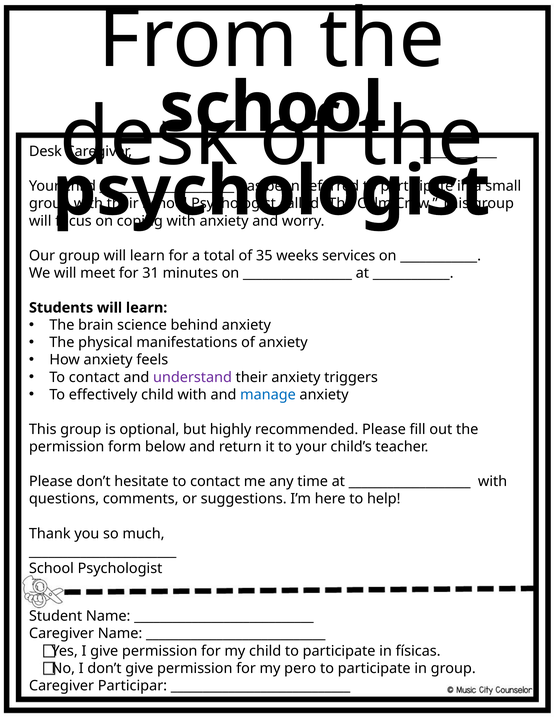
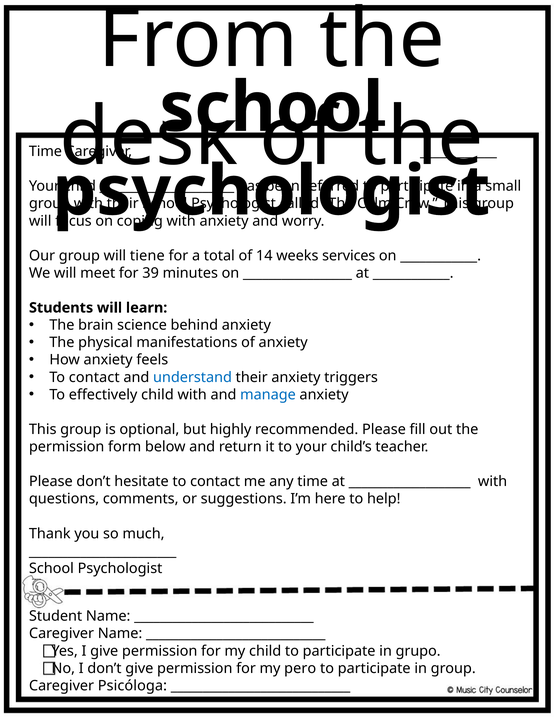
Desk: Desk -> Time (45, 151)
group will learn: learn -> tiene (147, 256)
35: 35 -> 14 (264, 256)
31: 31 -> 39 (151, 273)
understand colour: purple -> blue (193, 377)
físicas: físicas -> grupo (418, 651)
Participar: Participar -> Psicóloga (132, 686)
